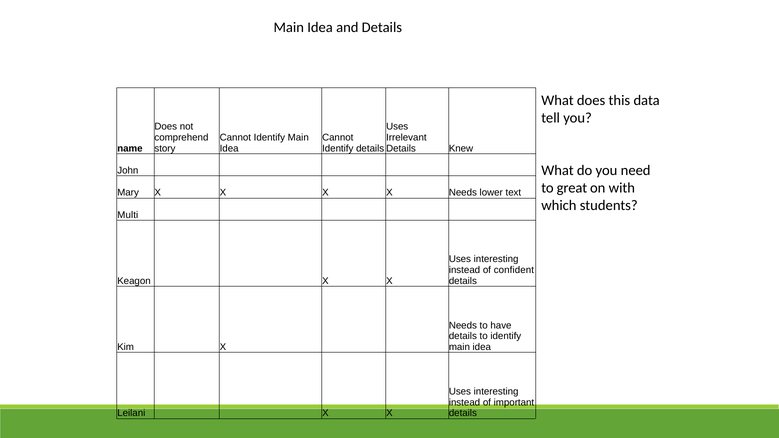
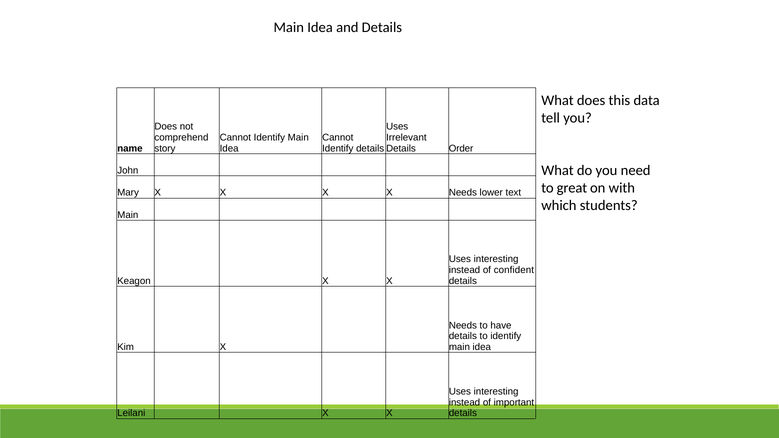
Knew: Knew -> Order (461, 149)
Multi: Multi -> Main (128, 215)
